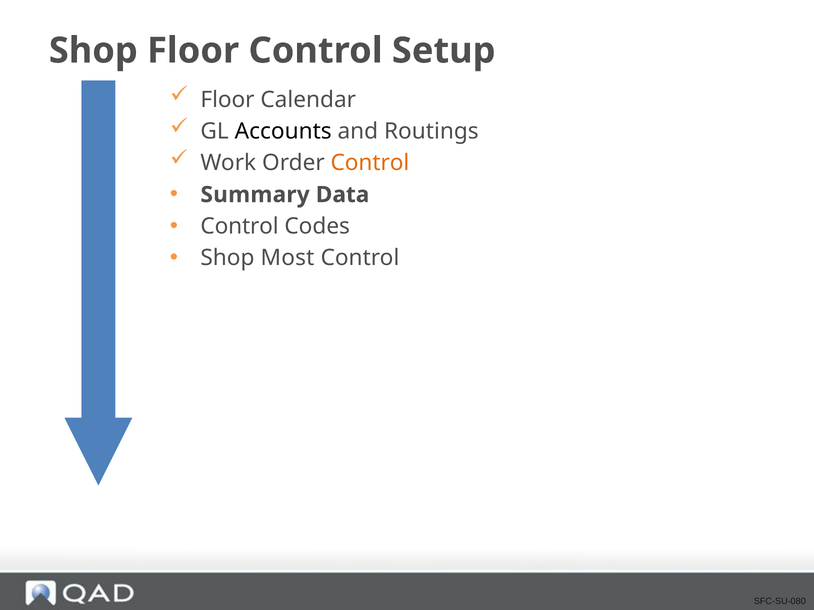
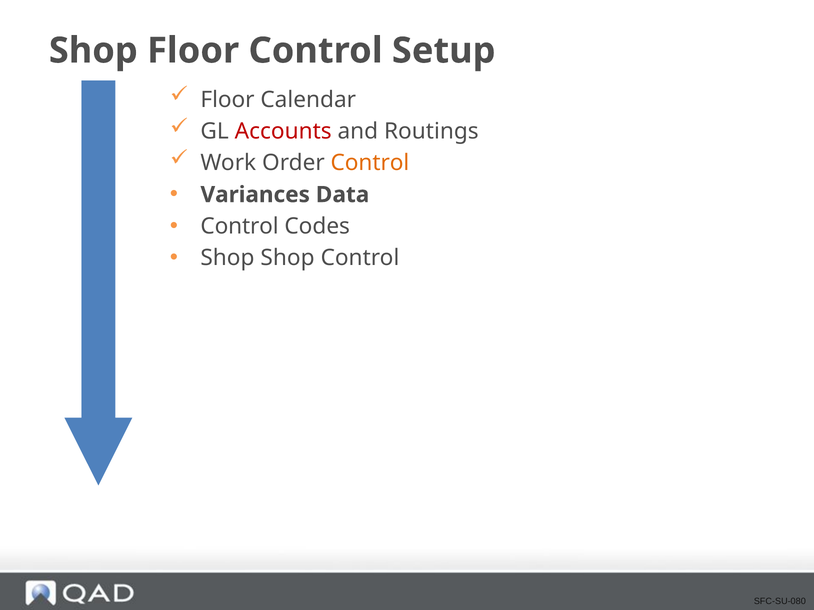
Accounts colour: black -> red (283, 131)
Summary: Summary -> Variances (255, 195)
Shop Most: Most -> Shop (288, 258)
